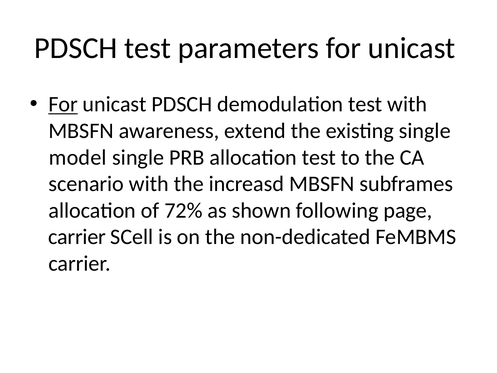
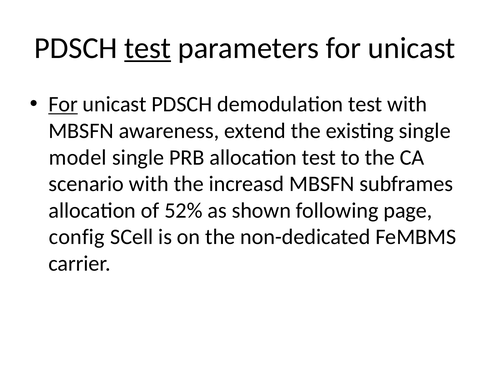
test underline: none -> present (148, 48)
72%: 72% -> 52% (183, 210)
carrier: carrier -> config (77, 237)
